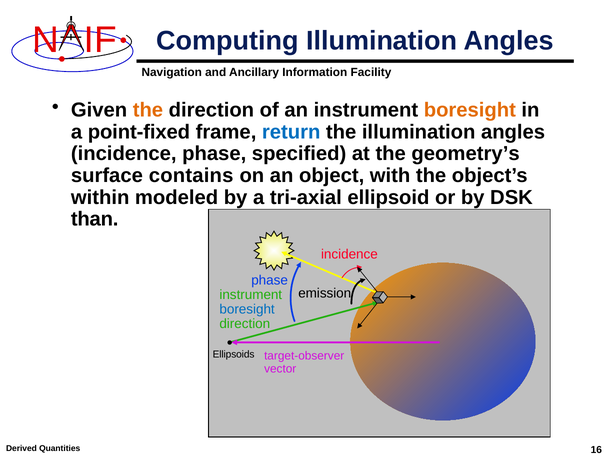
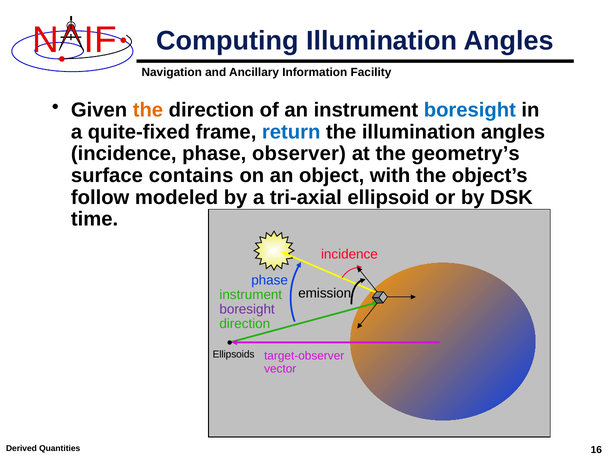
boresight colour: orange -> blue (470, 110)
point-fixed: point-fixed -> quite-fixed (139, 132)
specified: specified -> observer (299, 154)
within: within -> follow (100, 197)
than: than -> time (95, 219)
boresight colour: blue -> purple (247, 309)
